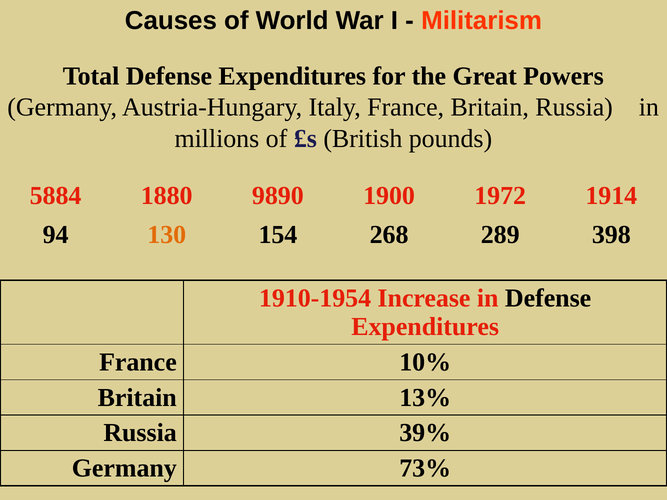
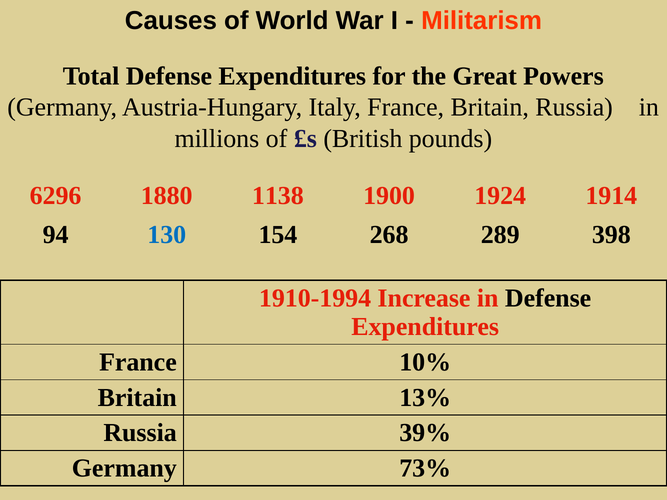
5884: 5884 -> 6296 (56, 196)
9890: 9890 -> 1138 (278, 196)
1972: 1972 -> 1924 (500, 196)
130 colour: orange -> blue (167, 235)
1910-1954: 1910-1954 -> 1910-1994 (315, 298)
